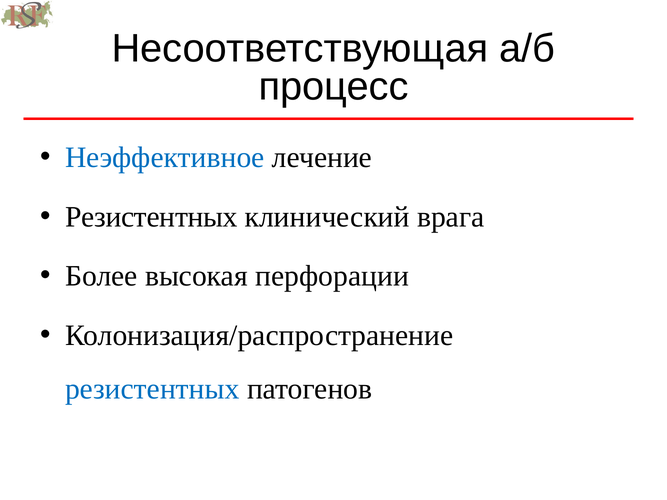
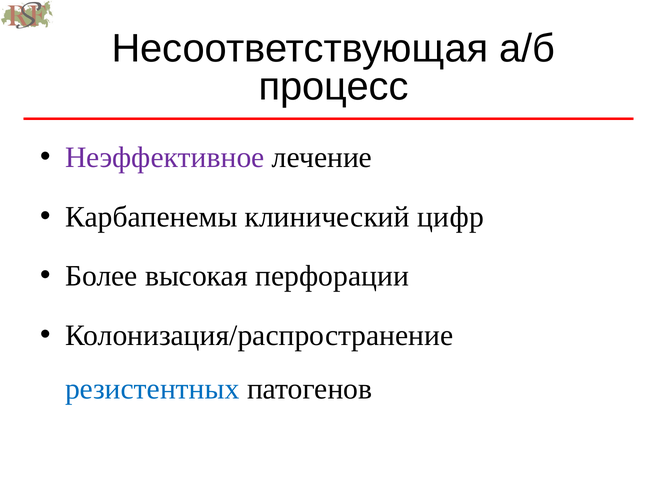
Неэффективное colour: blue -> purple (165, 158)
Резистентных: Резистентных -> Карбапенемы (151, 217)
врага: врага -> цифр (451, 217)
